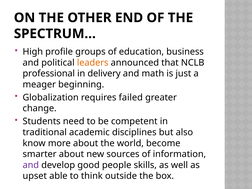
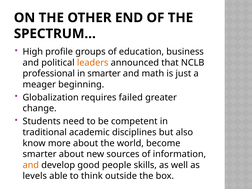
in delivery: delivery -> smarter (104, 74)
and colour: purple -> orange (31, 165)
upset: upset -> levels (35, 176)
